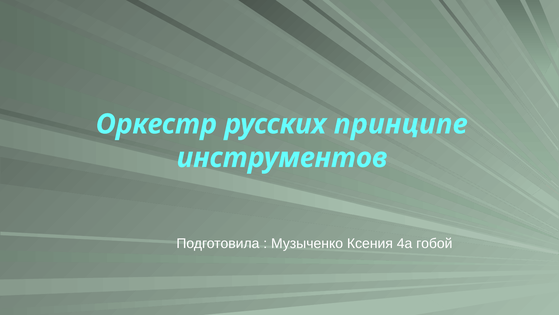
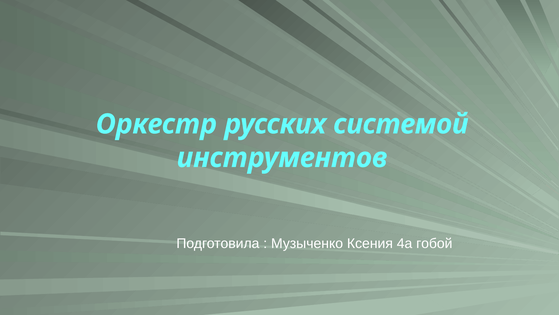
принципе: принципе -> системой (401, 124)
